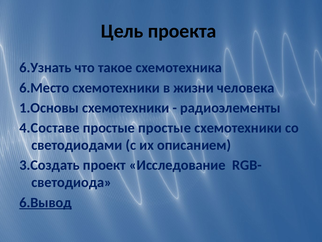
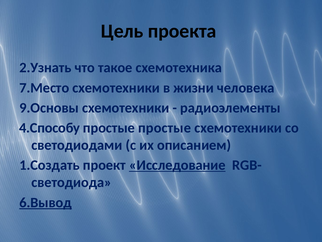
6.Узнать: 6.Узнать -> 2.Узнать (45, 68)
6.Место: 6.Место -> 7.Место (44, 88)
1.Основы: 1.Основы -> 9.Основы (49, 108)
4.Составе: 4.Составе -> 4.Способу (50, 128)
3.Создать: 3.Создать -> 1.Создать (50, 165)
Исследование underline: none -> present (177, 165)
